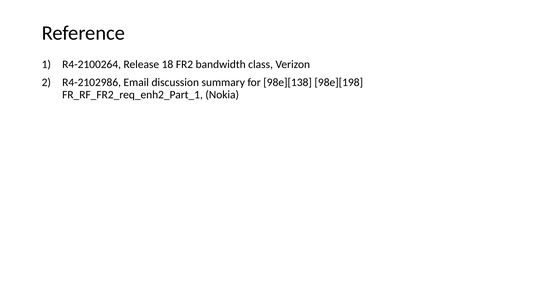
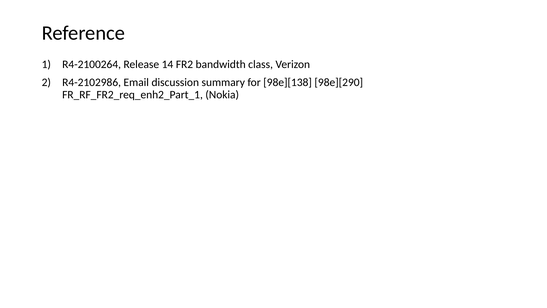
18: 18 -> 14 (167, 64)
98e][198: 98e][198 -> 98e][290 (339, 82)
